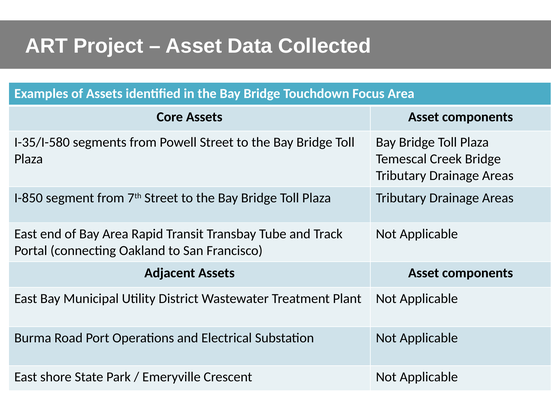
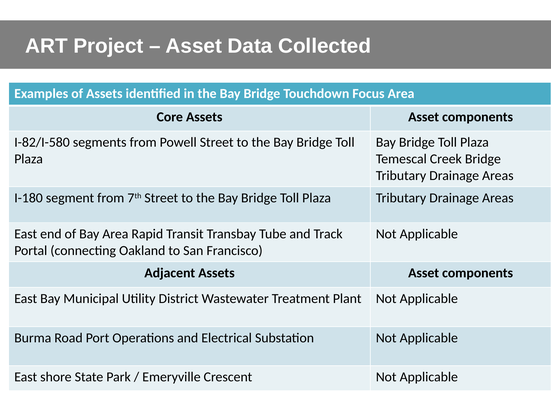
I-35/I-580: I-35/I-580 -> I-82/I-580 (42, 142)
I-850: I-850 -> I-180 (29, 198)
